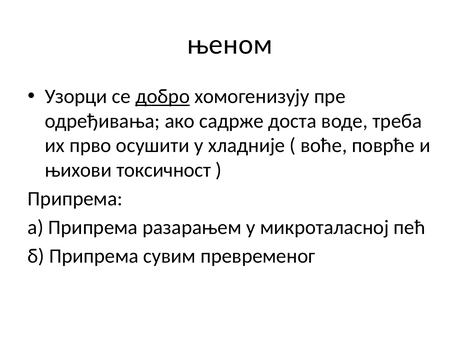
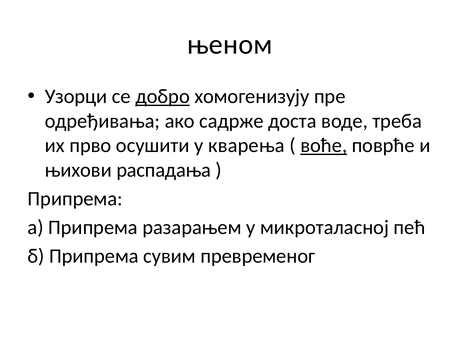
хладније: хладније -> кварења (246, 146)
воће underline: none -> present (324, 146)
токсичност: токсичност -> распадања (164, 170)
